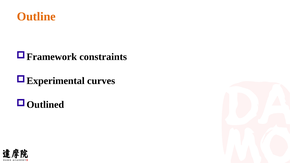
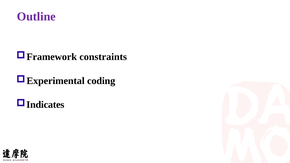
Outline colour: orange -> purple (36, 16)
curves: curves -> coding (101, 81)
Outlined: Outlined -> Indicates (45, 105)
